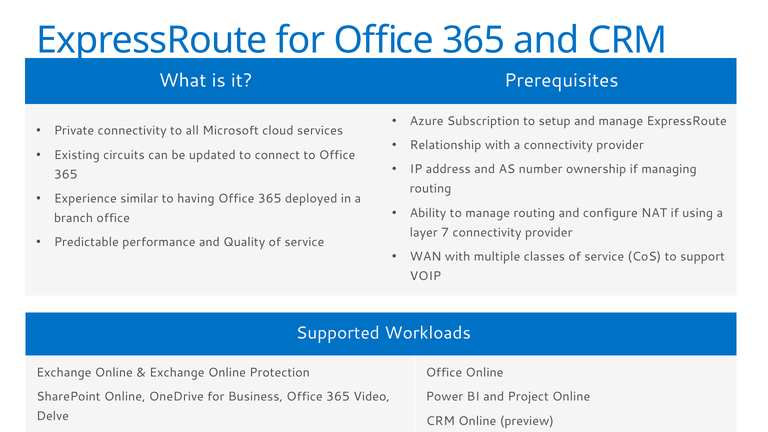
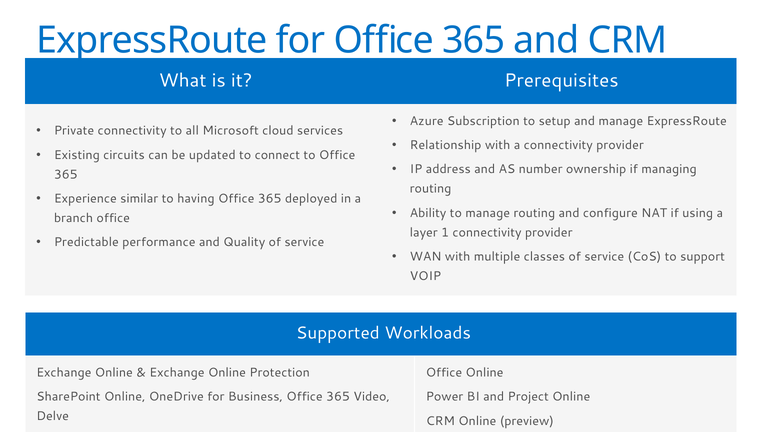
7: 7 -> 1 (445, 232)
